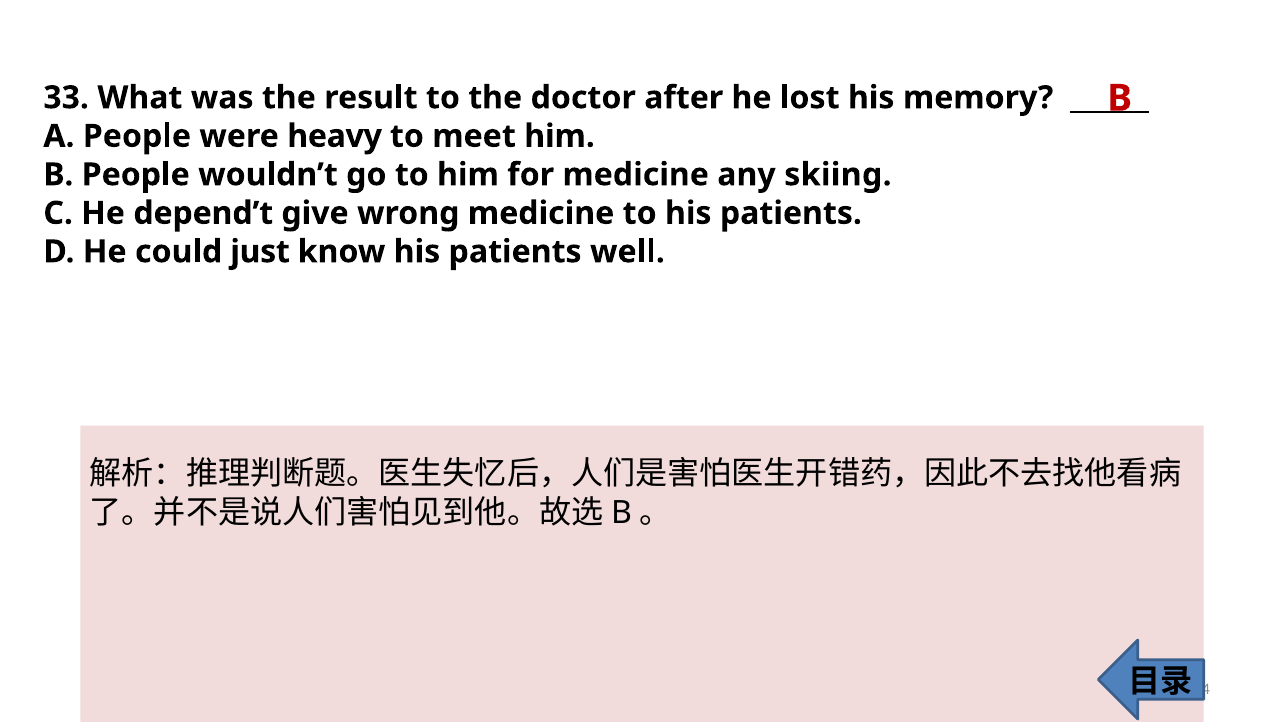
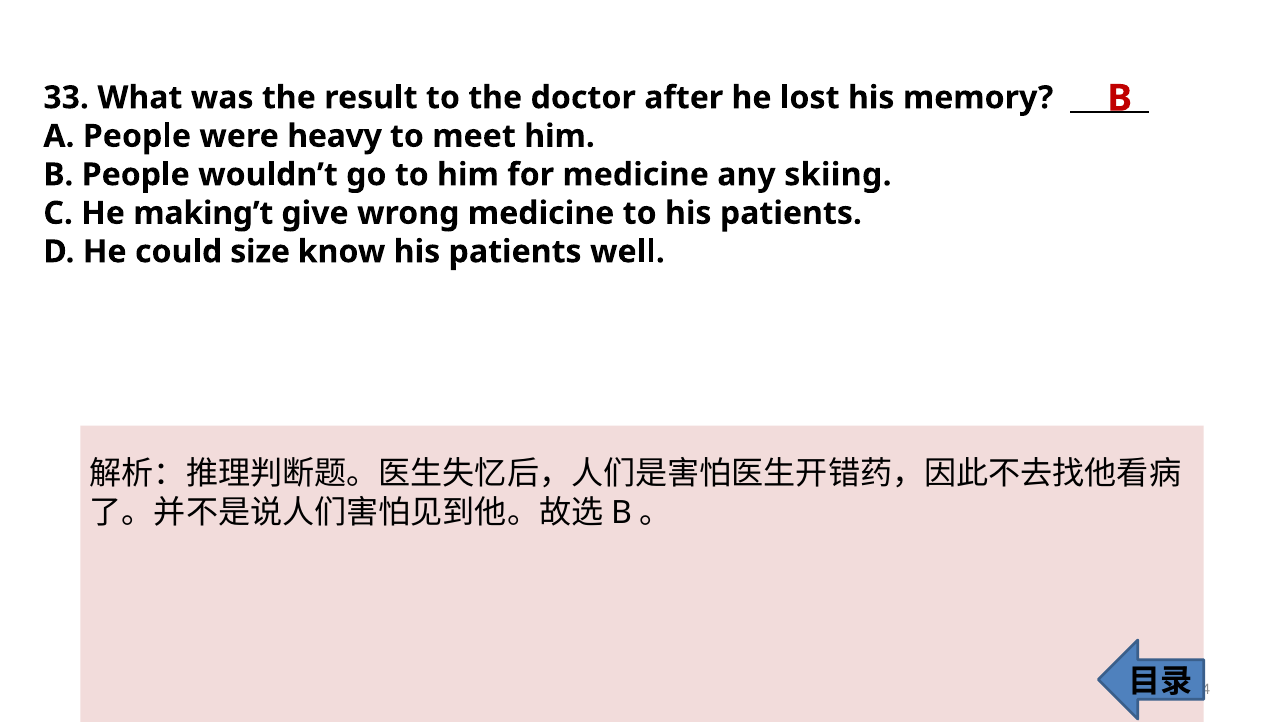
depend’t: depend’t -> making’t (203, 213)
just: just -> size (260, 252)
